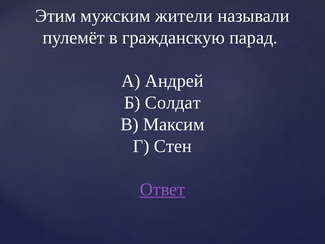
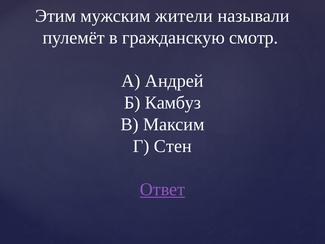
парад: парад -> смотр (254, 38)
Солдат: Солдат -> Камбуз (173, 103)
